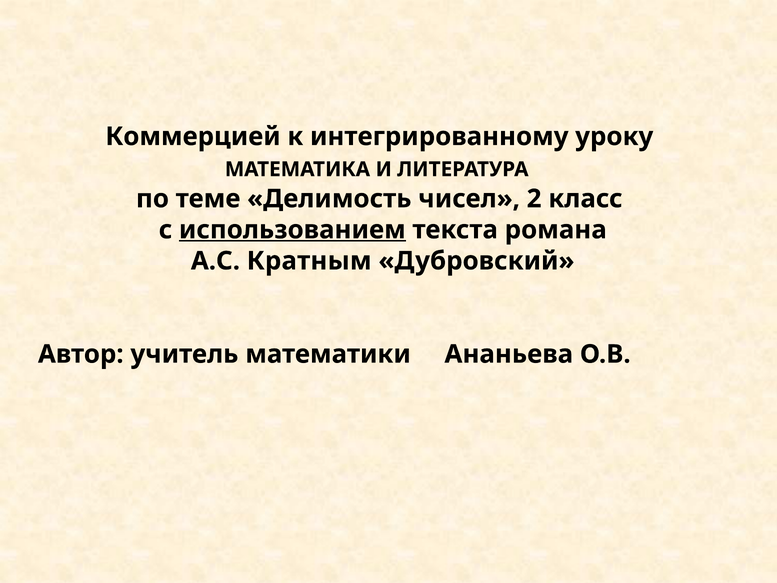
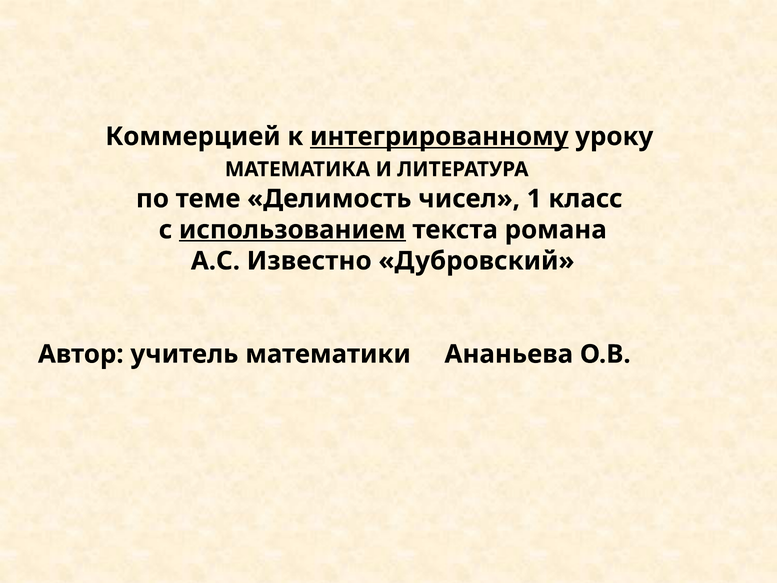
интегрированному underline: none -> present (439, 136)
2: 2 -> 1 (534, 199)
Кратным: Кратным -> Известно (309, 261)
